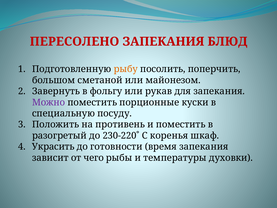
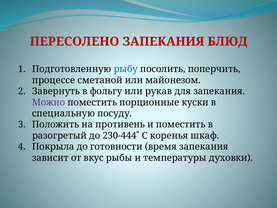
рыбу colour: orange -> blue (126, 69)
большом: большом -> процессе (54, 80)
230-220˚: 230-220˚ -> 230-444˚ (121, 135)
Украсить: Украсить -> Покрыла (53, 147)
чего: чего -> вкус (94, 158)
